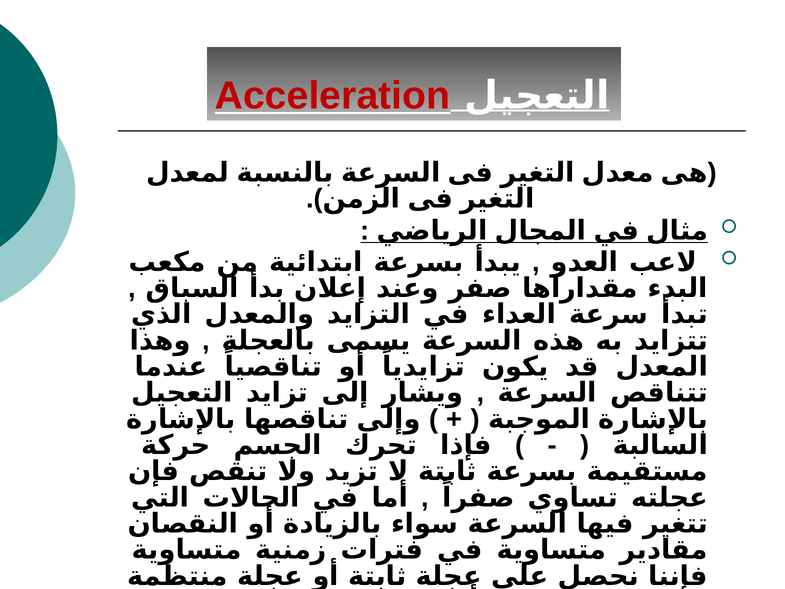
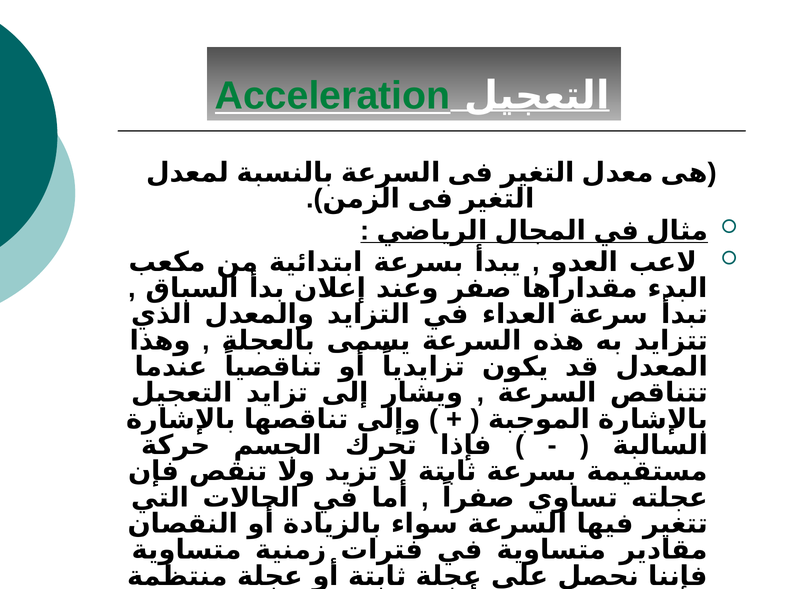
Acceleration colour: red -> green (333, 96)
